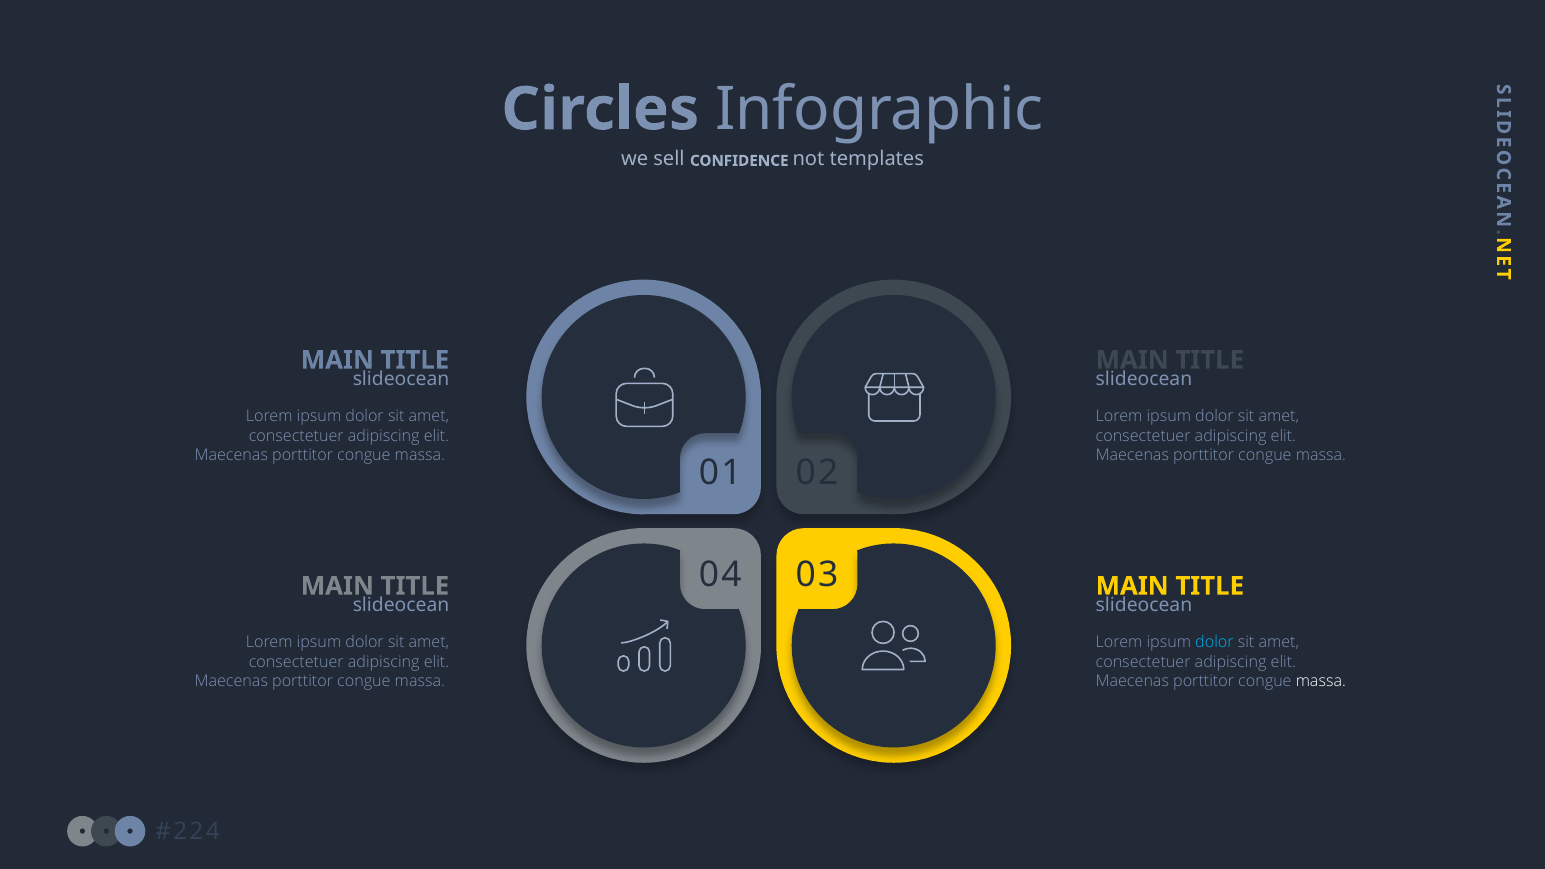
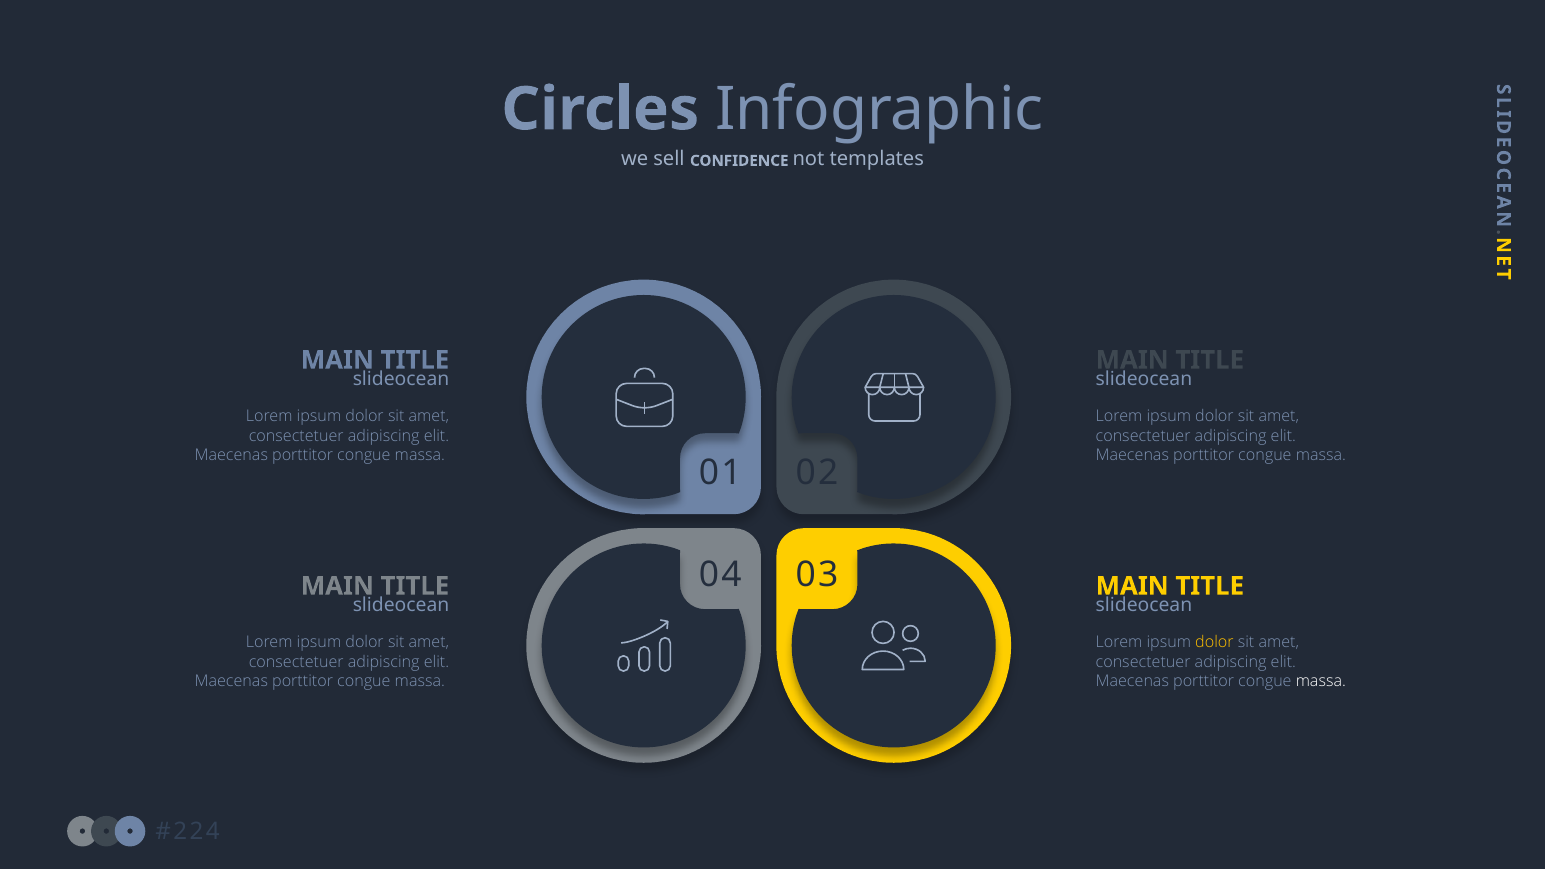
dolor colour: light blue -> yellow (1214, 642)
